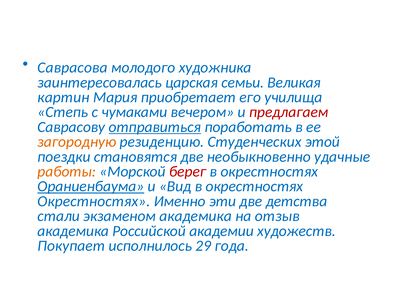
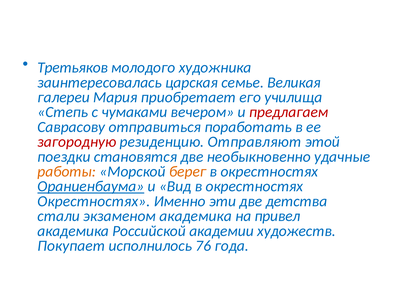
Саврасова: Саврасова -> Третьяков (73, 68)
семьи: семьи -> семье (243, 82)
картин: картин -> галереи (64, 97)
отправиться underline: present -> none (155, 127)
загородную colour: orange -> red (77, 142)
Студенческих: Студенческих -> Отправляют (254, 142)
берег colour: red -> orange (188, 171)
отзыв: отзыв -> привел (277, 216)
29: 29 -> 76 (203, 246)
